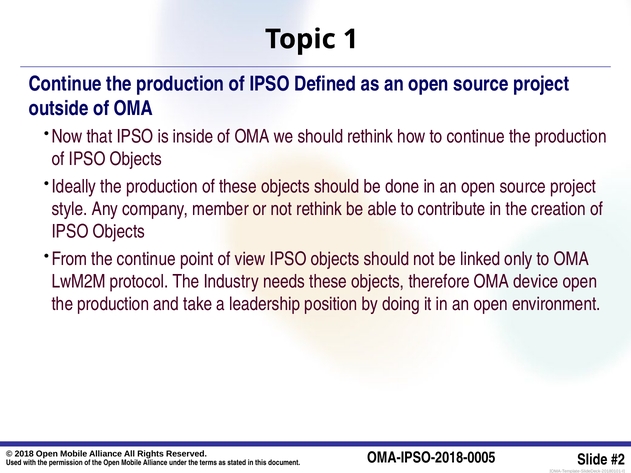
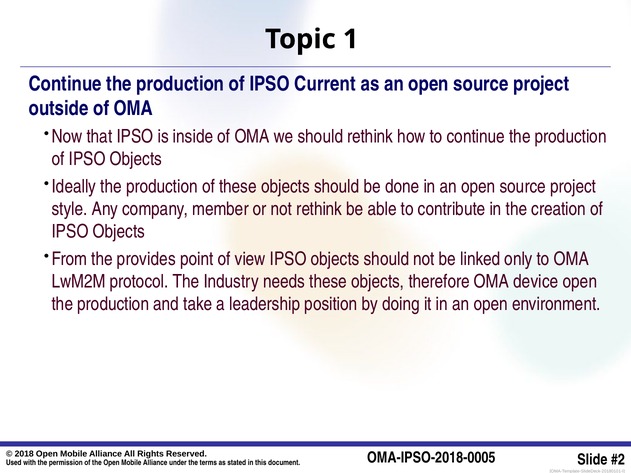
Defined: Defined -> Current (325, 84)
the continue: continue -> provides (146, 259)
